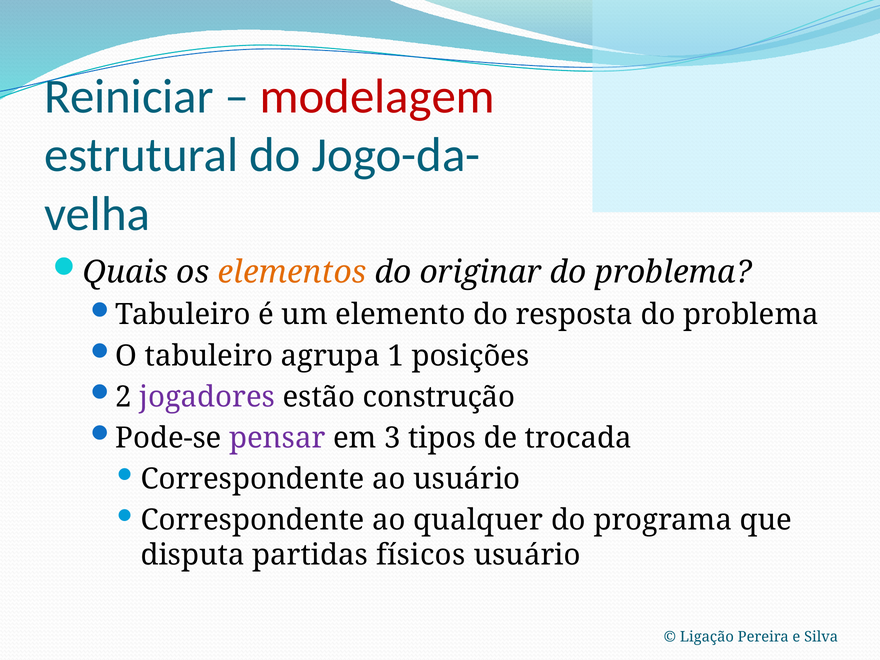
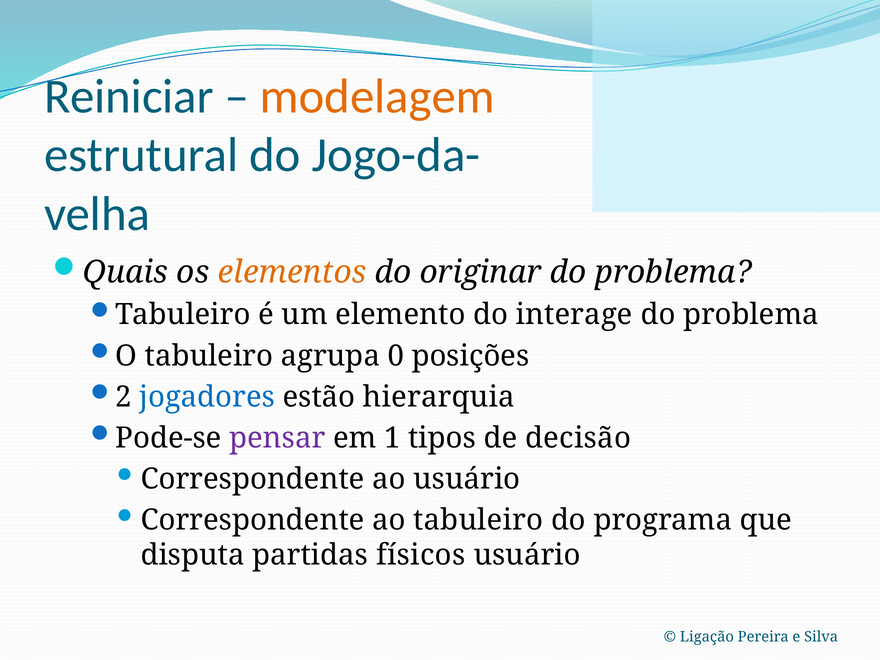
modelagem colour: red -> orange (377, 97)
resposta: resposta -> interage (574, 315)
1: 1 -> 0 (396, 356)
jogadores colour: purple -> blue (207, 397)
construção: construção -> hierarquia (439, 397)
3: 3 -> 1 (392, 438)
trocada: trocada -> decisão (578, 438)
ao qualquer: qualquer -> tabuleiro (478, 520)
